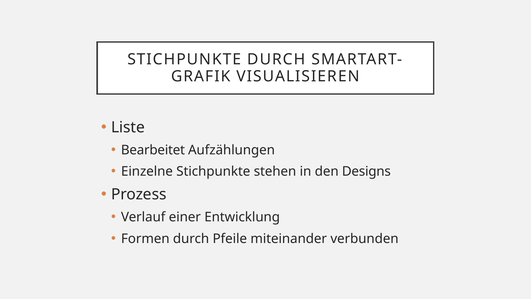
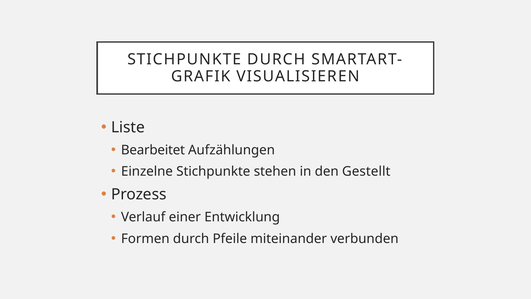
Designs: Designs -> Gestellt (366, 171)
